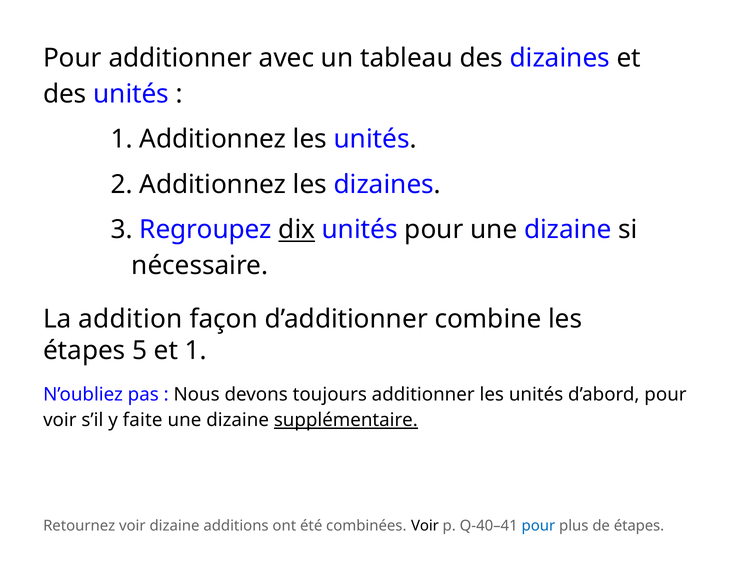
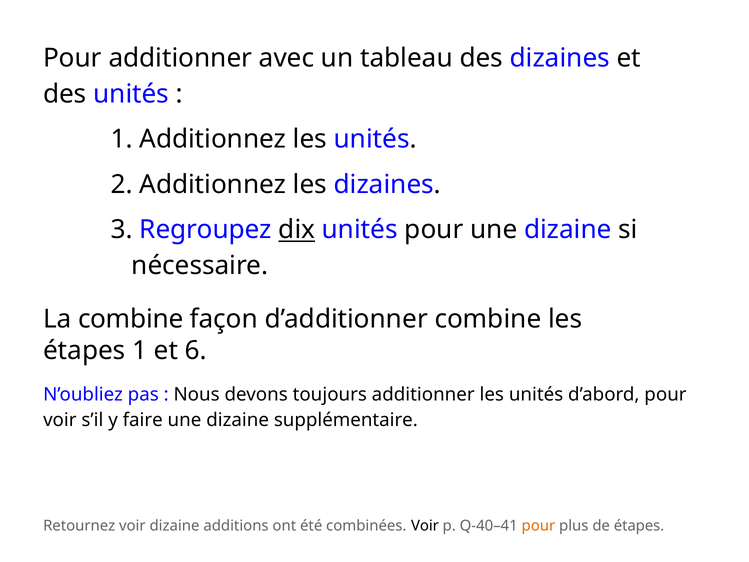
La addition: addition -> combine (131, 319)
étapes 5: 5 -> 1 (140, 351)
et 1: 1 -> 6 (196, 351)
faite: faite -> faire (143, 420)
supplémentaire underline: present -> none (346, 420)
pour colour: blue -> orange (538, 525)
